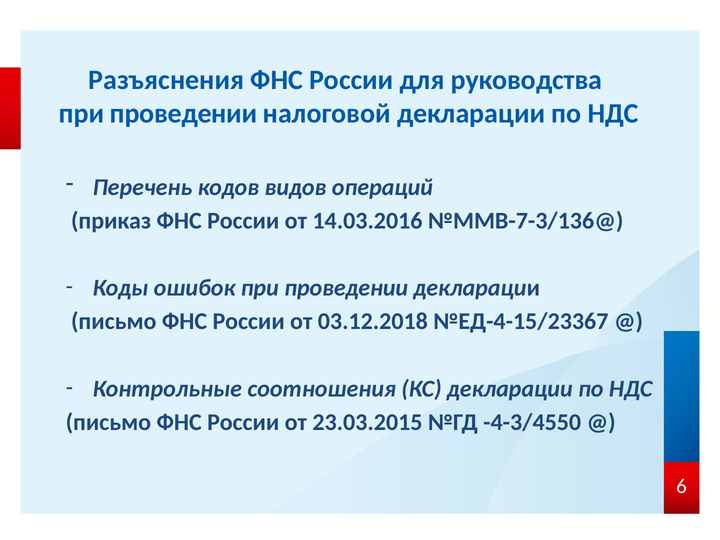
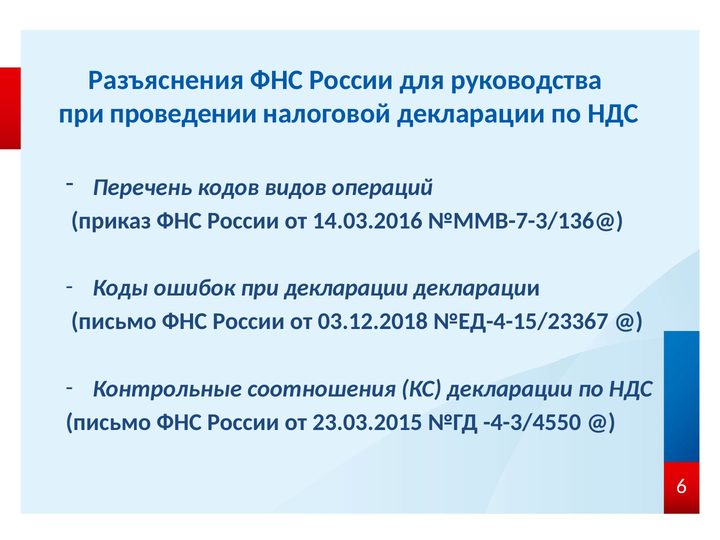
ошибок при проведении: проведении -> декларации (346, 288)
